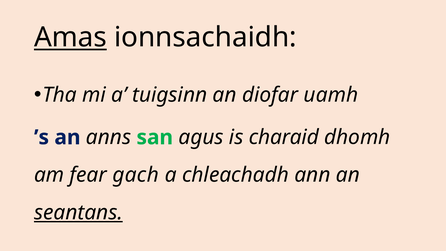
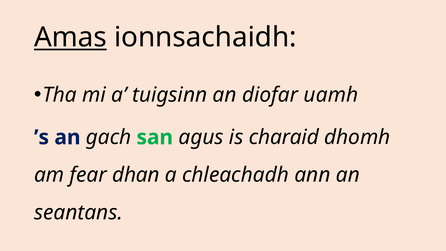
anns: anns -> gach (109, 137)
gach: gach -> dhan (136, 175)
seantans underline: present -> none (78, 213)
